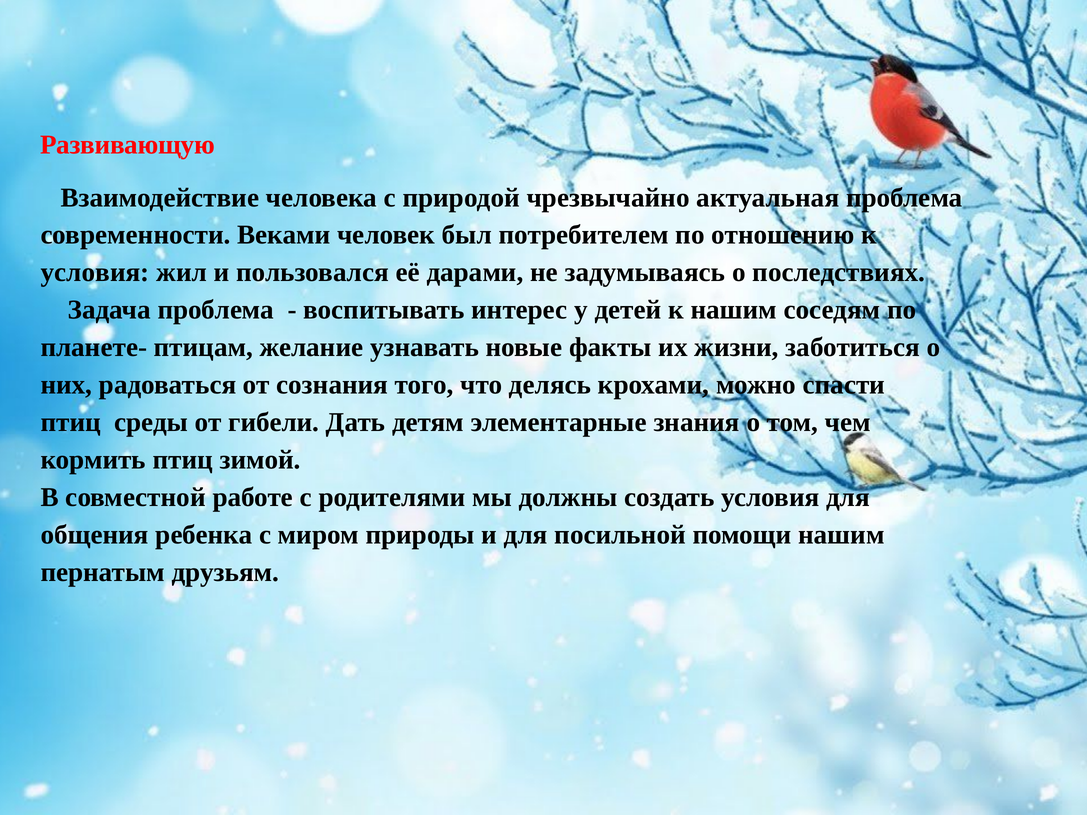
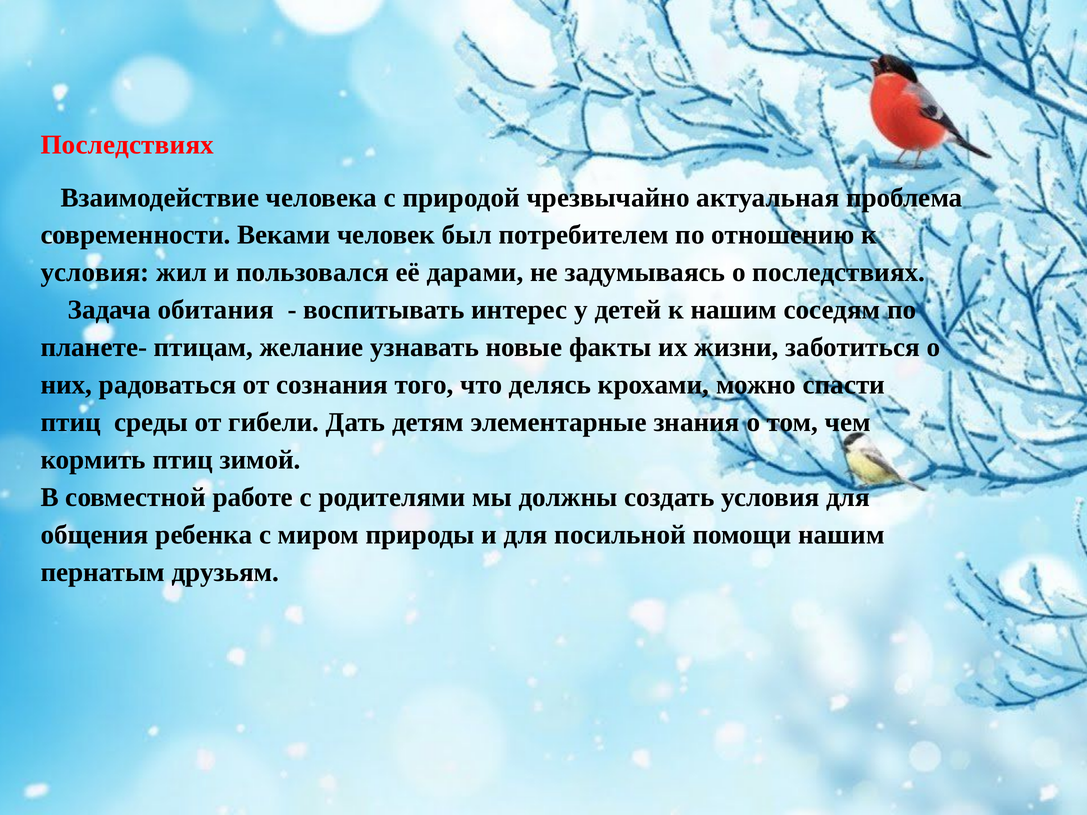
Развивающую: Развивающую -> Последствиях (127, 145)
Задача проблема: проблема -> обитания (216, 310)
